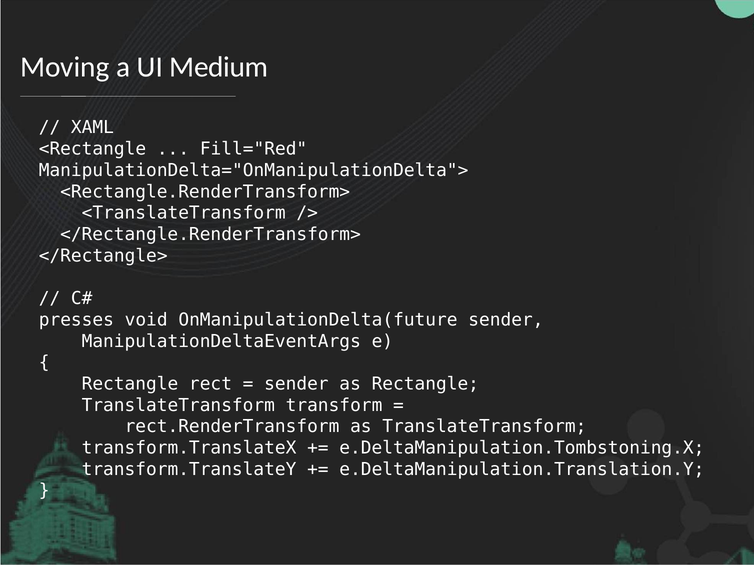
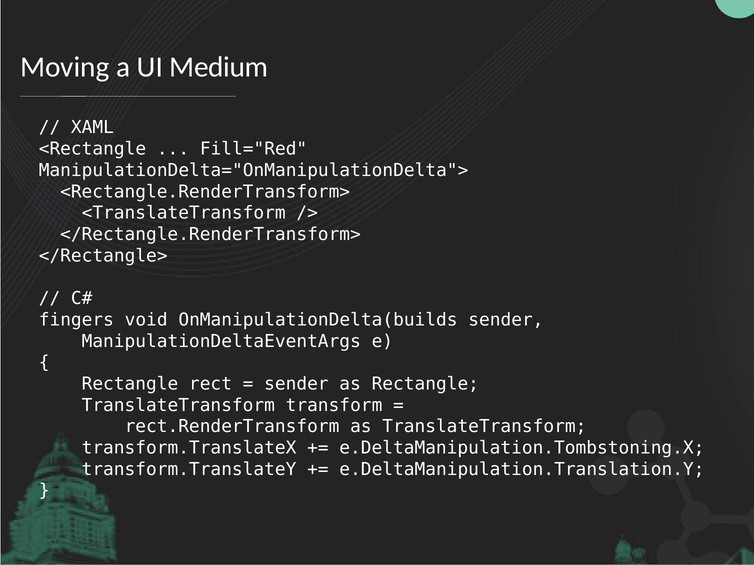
presses: presses -> fingers (76, 320)
OnManipulationDelta(future: OnManipulationDelta(future -> OnManipulationDelta(builds (318, 320)
